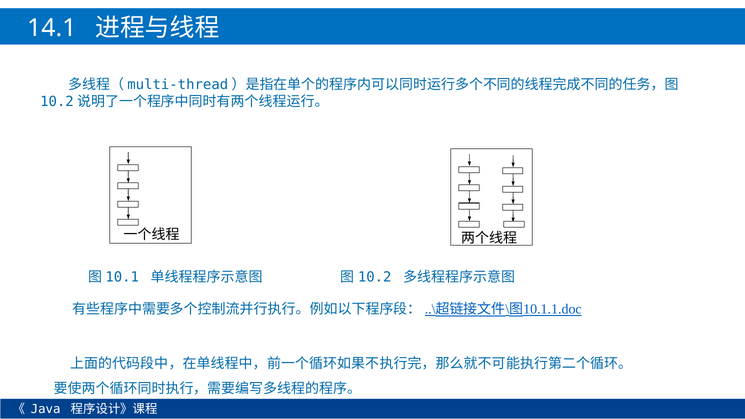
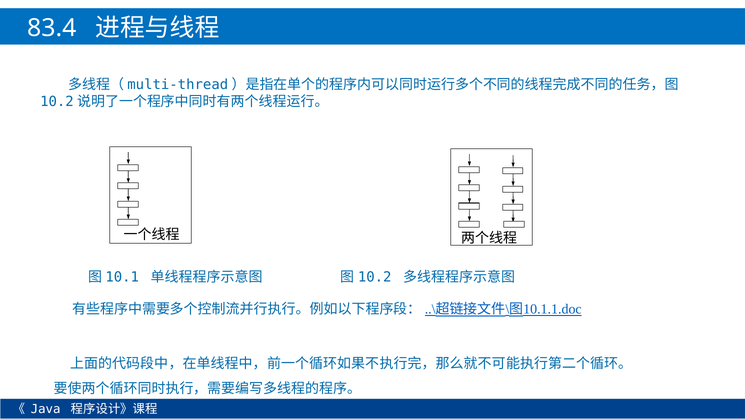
14.1: 14.1 -> 83.4 (52, 28)
